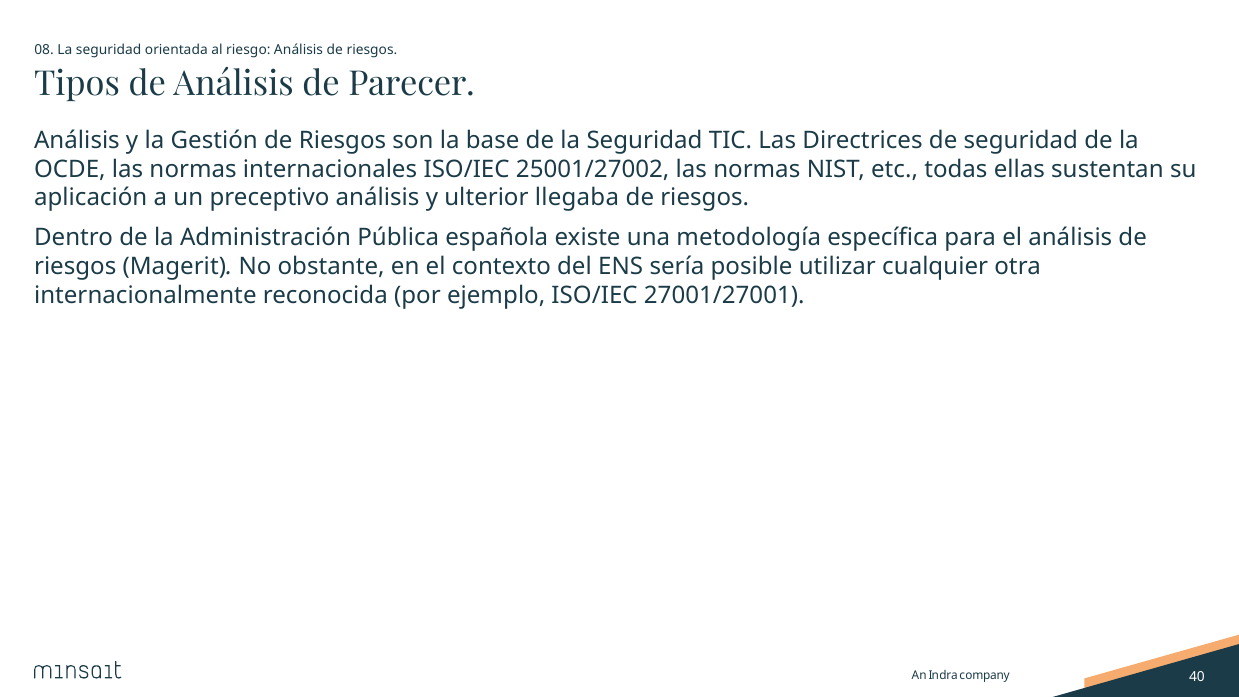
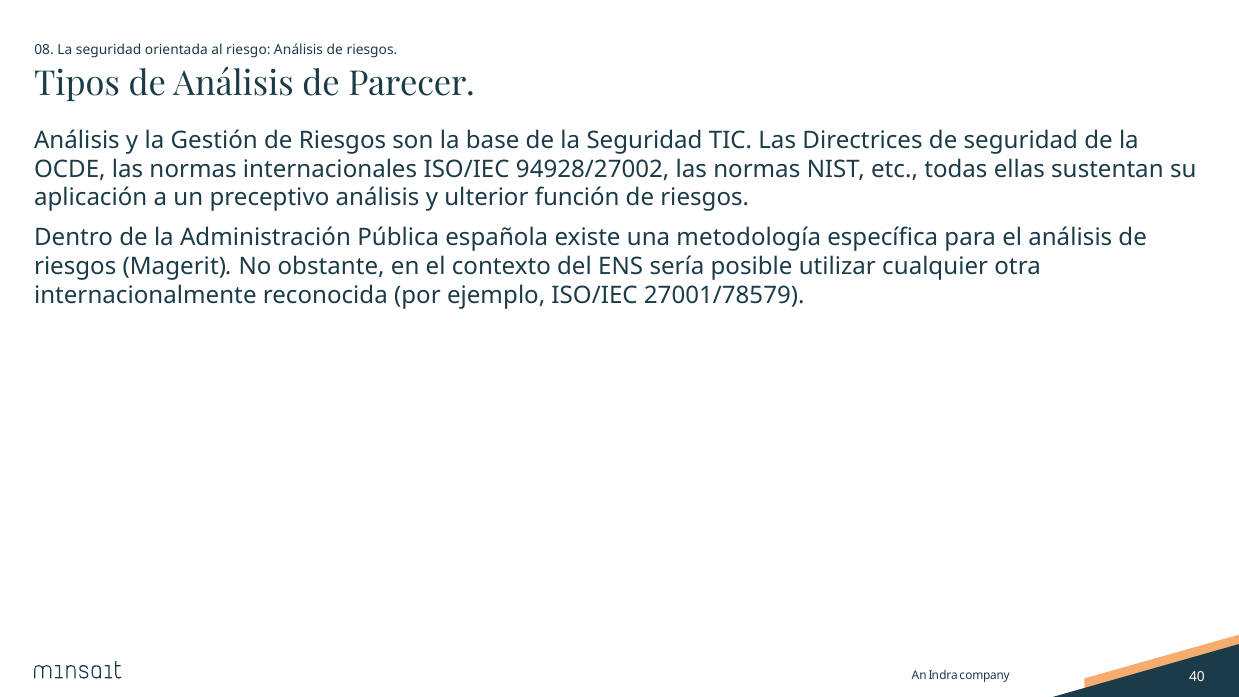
25001/27002: 25001/27002 -> 94928/27002 (593, 169)
llegaba: llegaba -> función (577, 198)
27001/27001: 27001/27001 -> 27001/78579 (724, 295)
